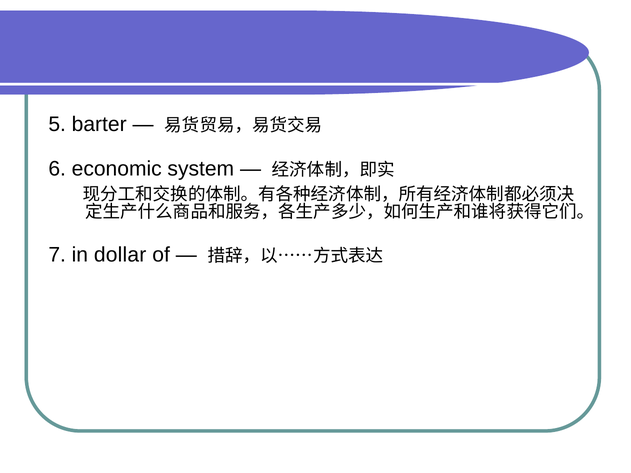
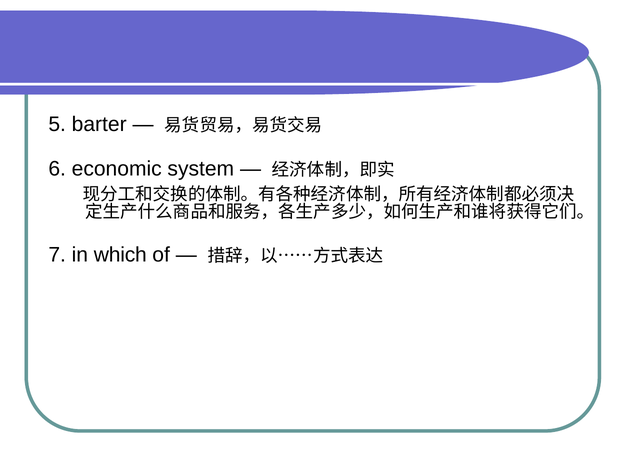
dollar: dollar -> which (120, 255)
